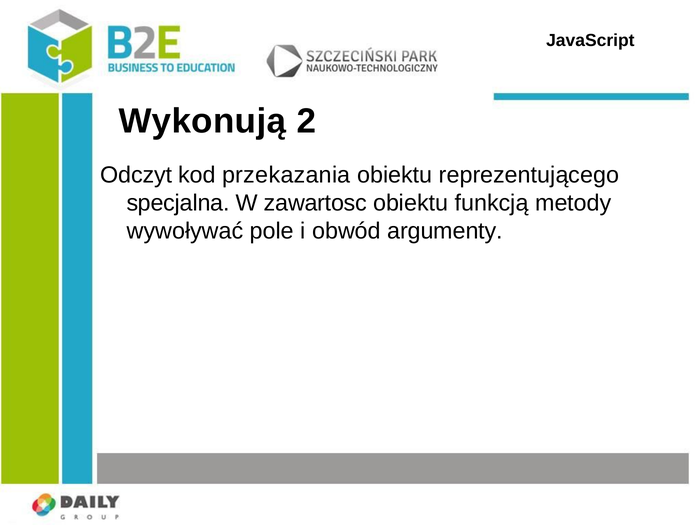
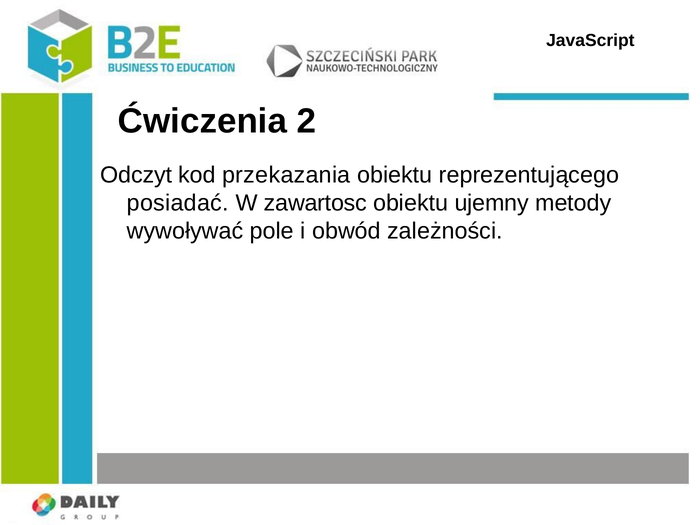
Wykonują: Wykonują -> Ćwiczenia (202, 121)
specjalna: specjalna -> posiadać (178, 203)
funkcją: funkcją -> ujemny (492, 203)
argumenty: argumenty -> zależności (445, 231)
